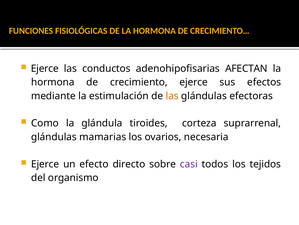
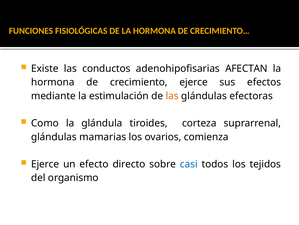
Ejerce: Ejerce -> Existe (45, 68)
necesaria: necesaria -> comienza (206, 136)
casi colour: purple -> blue (189, 164)
